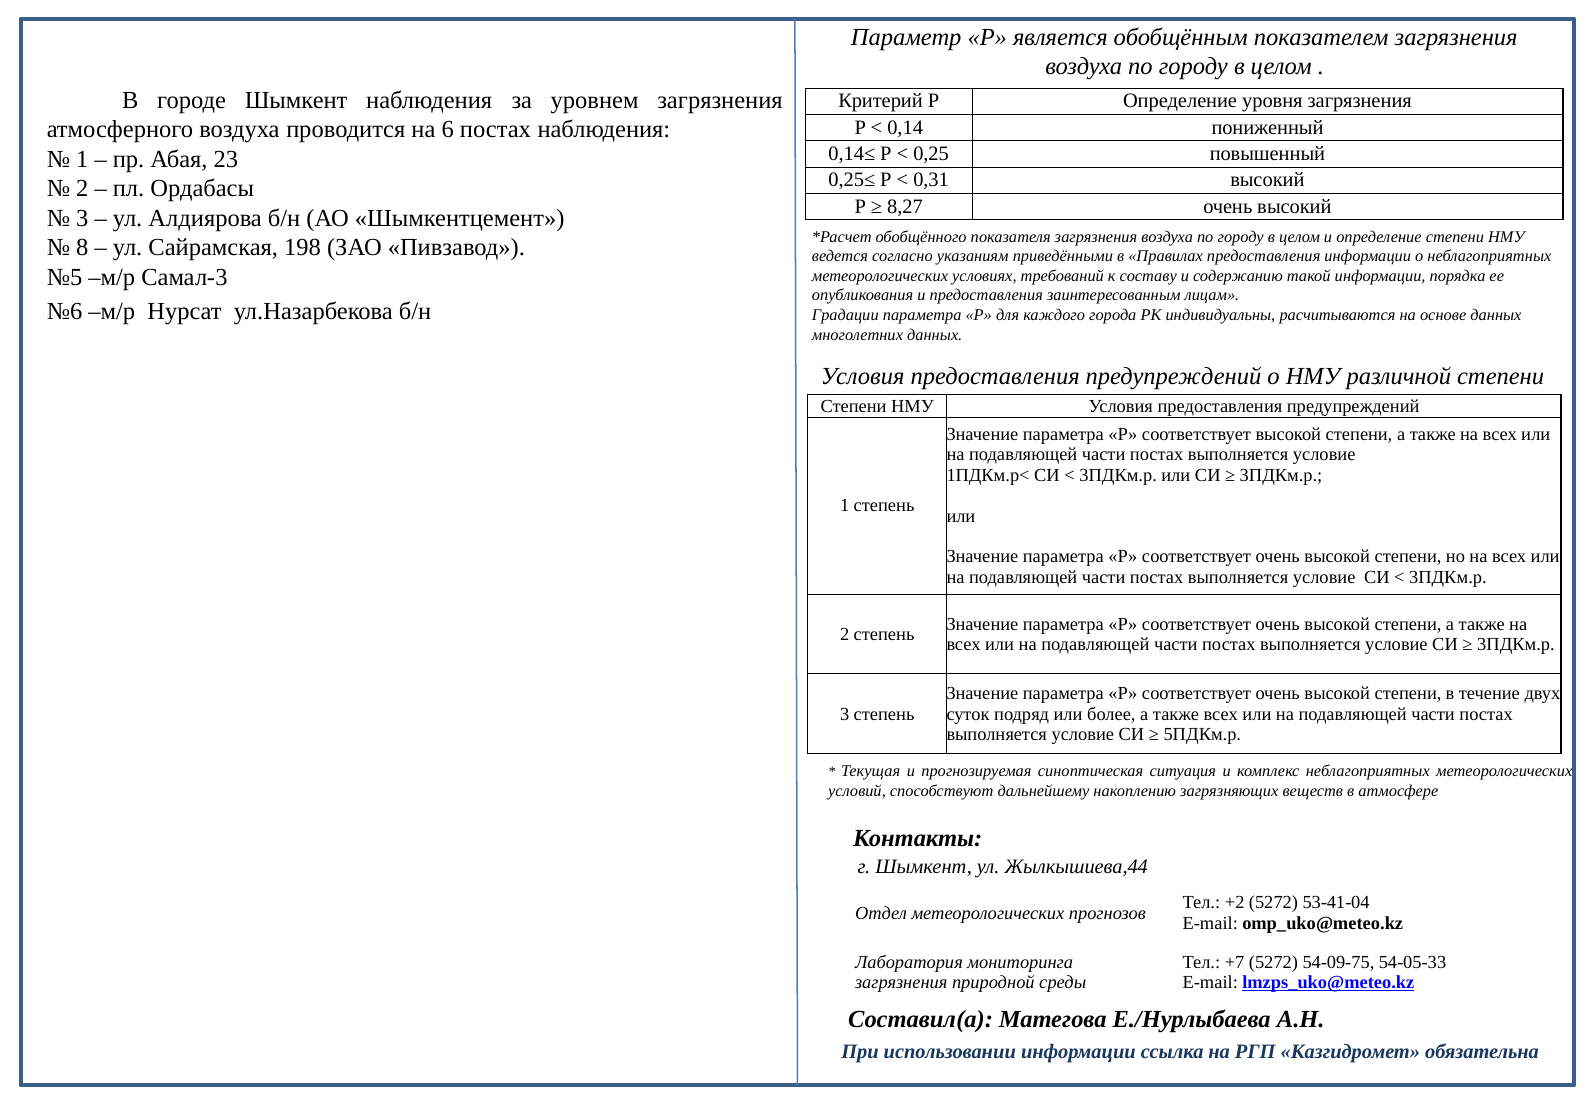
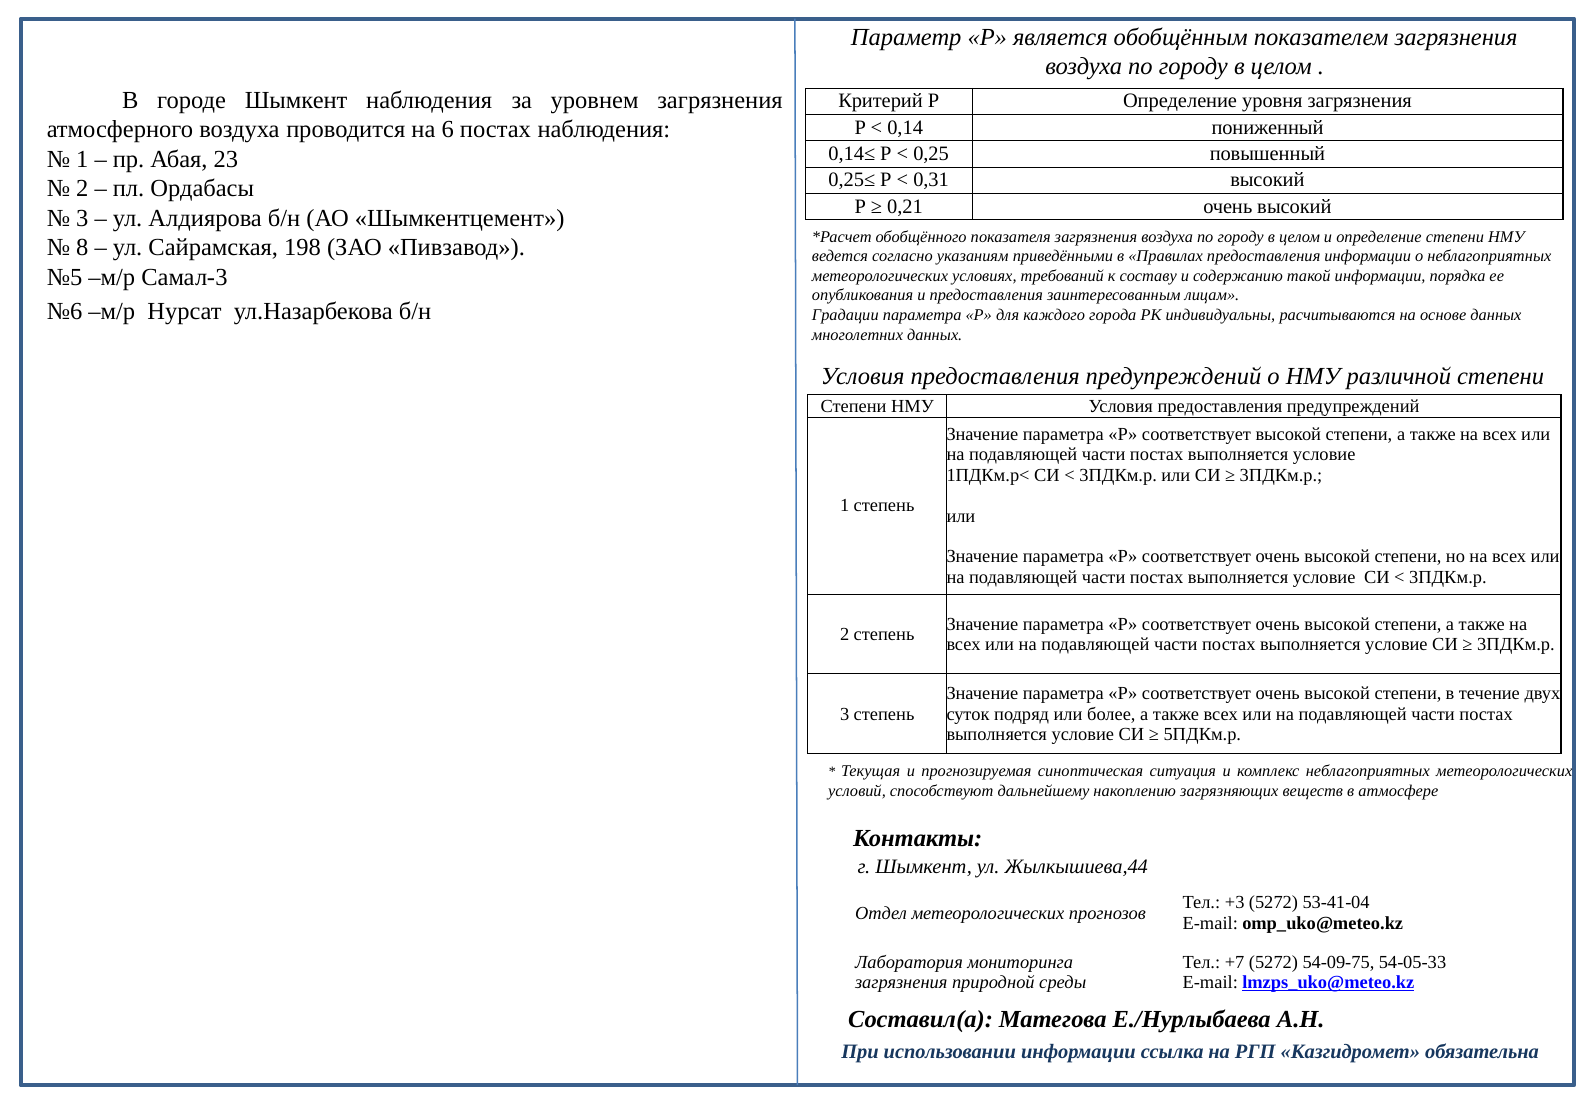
8,27: 8,27 -> 0,21 (905, 206)
+2: +2 -> +3 (1235, 903)
